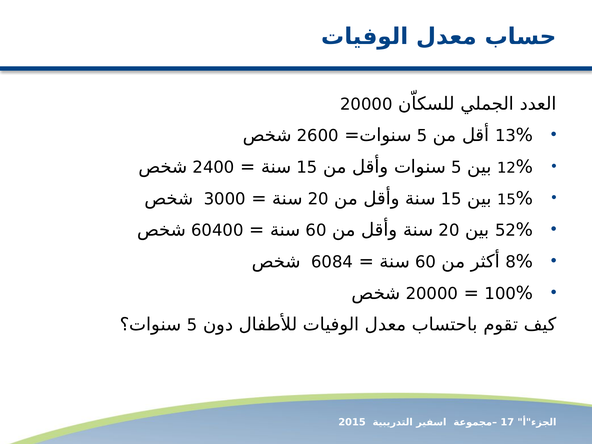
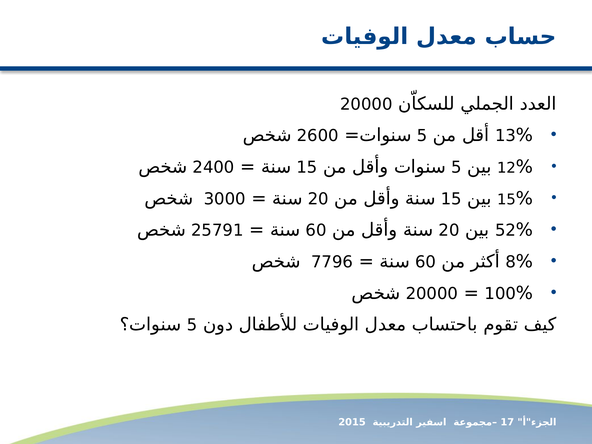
60400: 60400 -> 25791 (217, 230)
6084: 6084 -> 7796 (332, 262)
